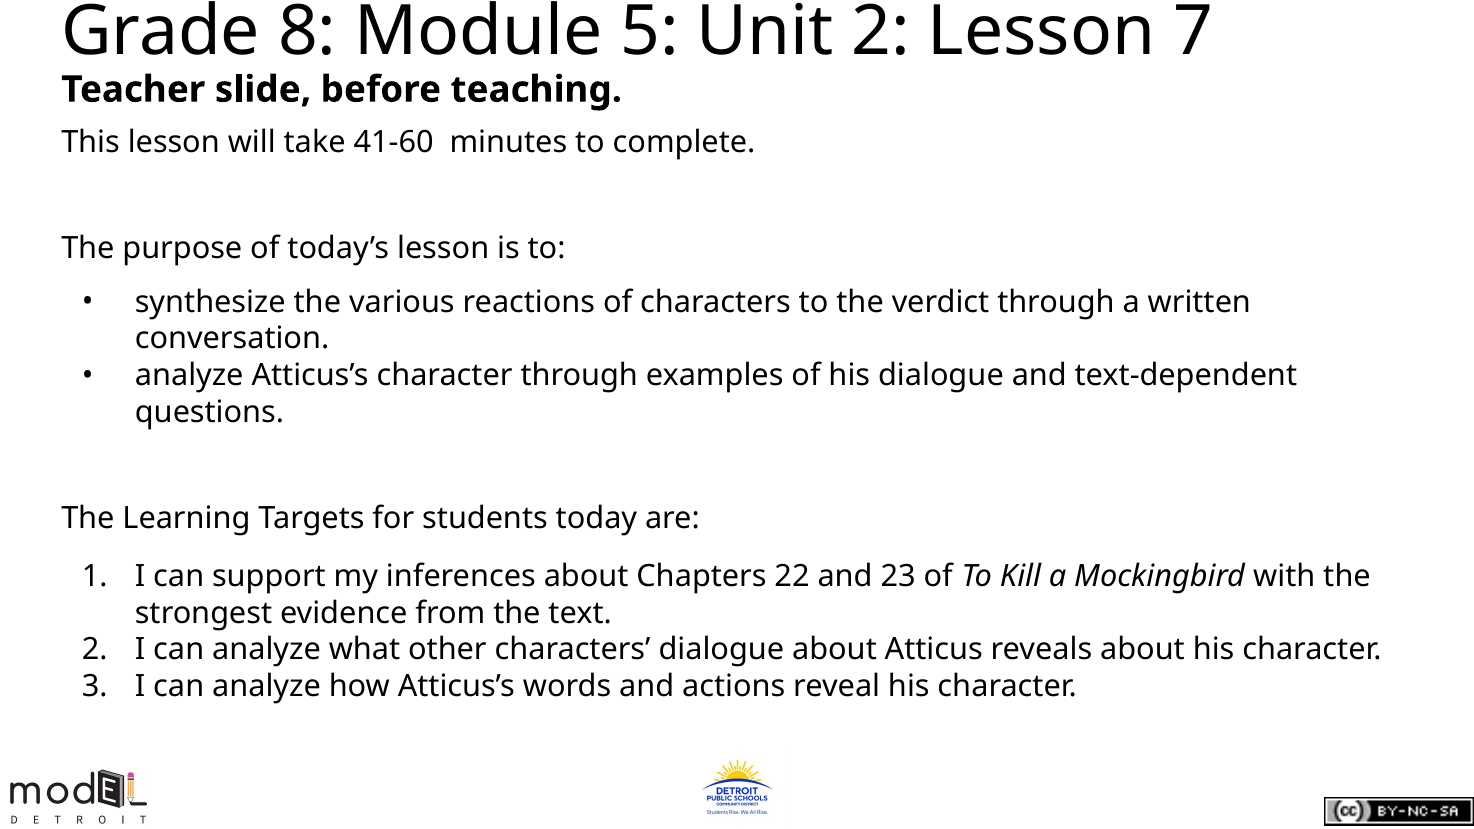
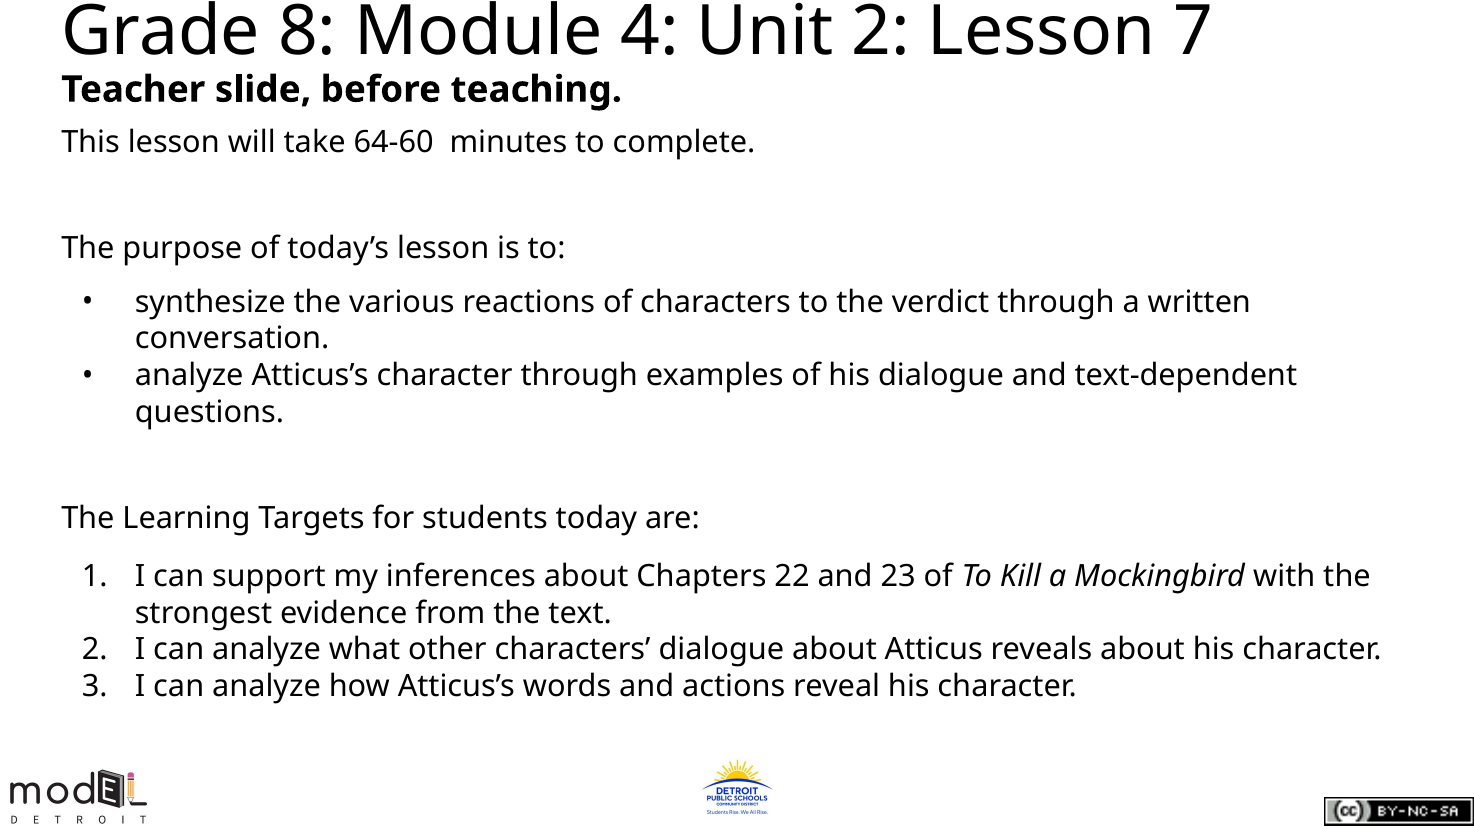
5: 5 -> 4 (650, 32)
41-60: 41-60 -> 64-60 (394, 142)
